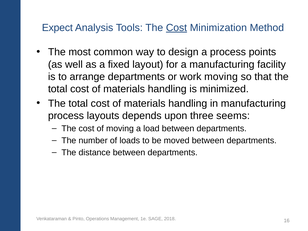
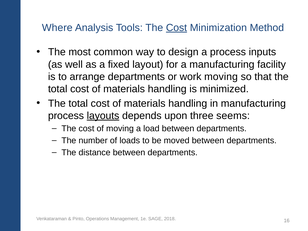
Expect: Expect -> Where (57, 28)
points: points -> inputs (262, 52)
layouts underline: none -> present (103, 116)
